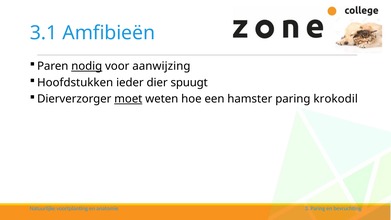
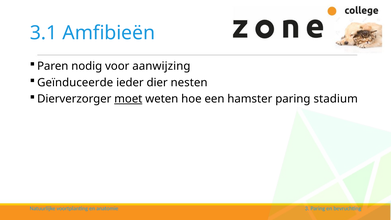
nodig underline: present -> none (87, 66)
Hoofdstukken: Hoofdstukken -> Geïnduceerde (75, 83)
spuugt: spuugt -> nesten (189, 83)
krokodil: krokodil -> stadium (336, 99)
